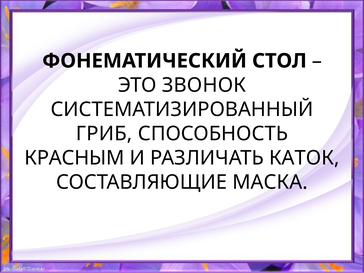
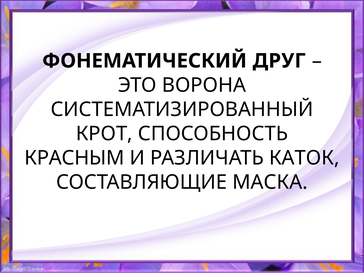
СТОЛ: СТОЛ -> ДРУГ (279, 61)
ЗВОНОК: ЗВОНОК -> ВОРОНА (204, 85)
ГРИБ: ГРИБ -> КРОТ (104, 134)
